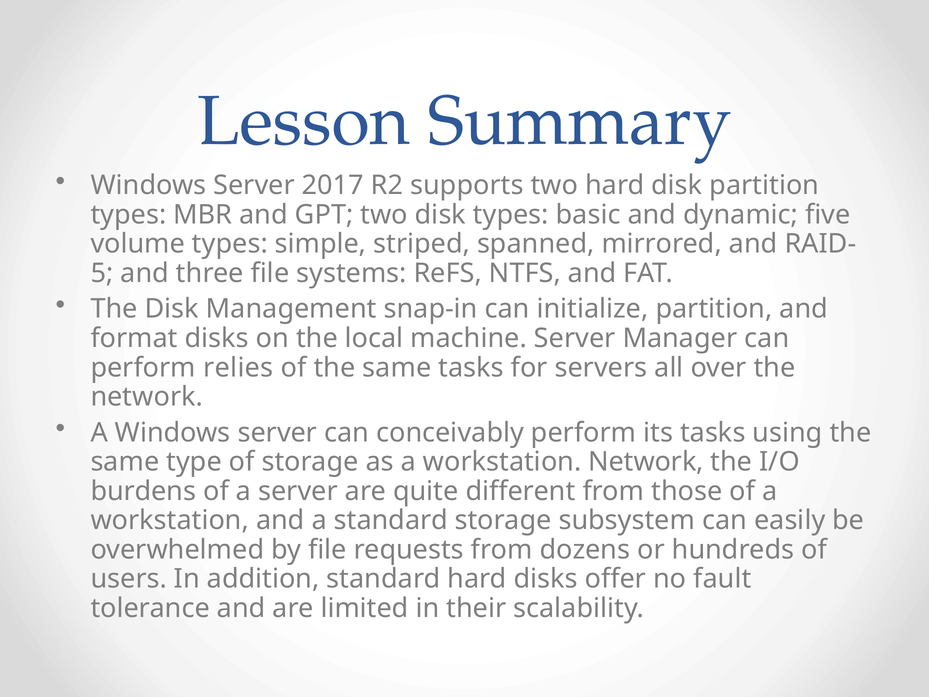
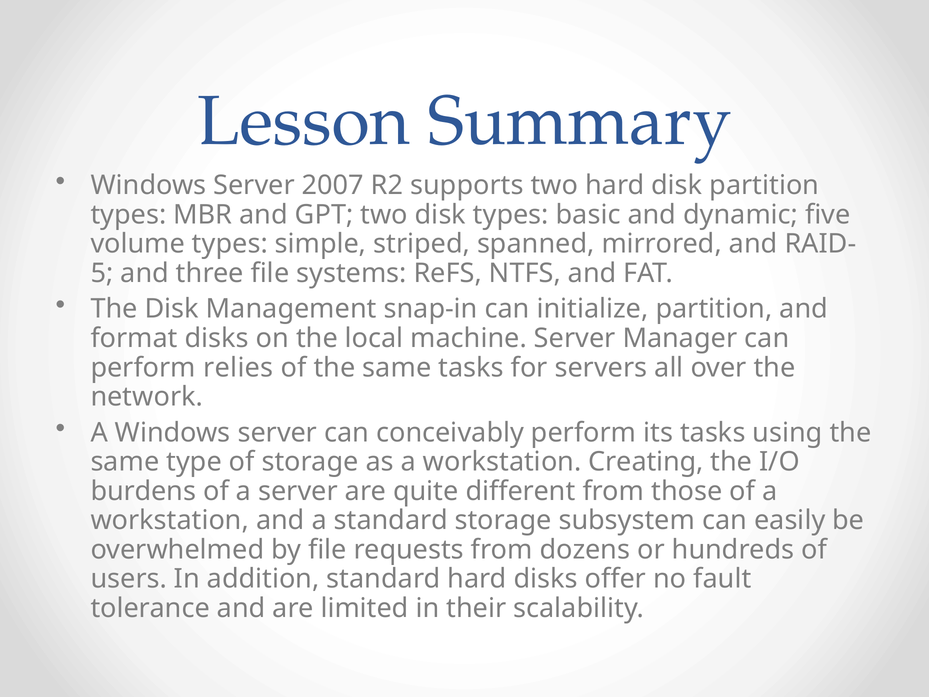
2017: 2017 -> 2007 (333, 185)
workstation Network: Network -> Creating (646, 462)
